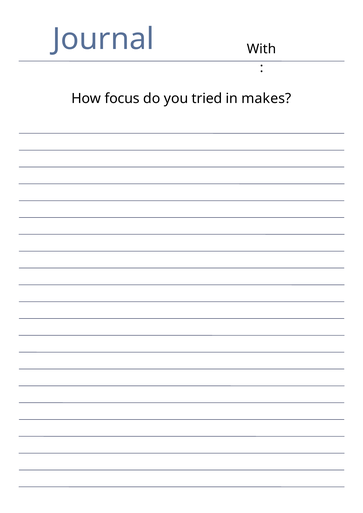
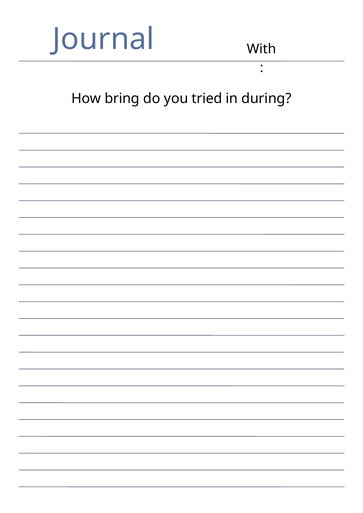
focus: focus -> bring (122, 99)
makes: makes -> during (266, 99)
